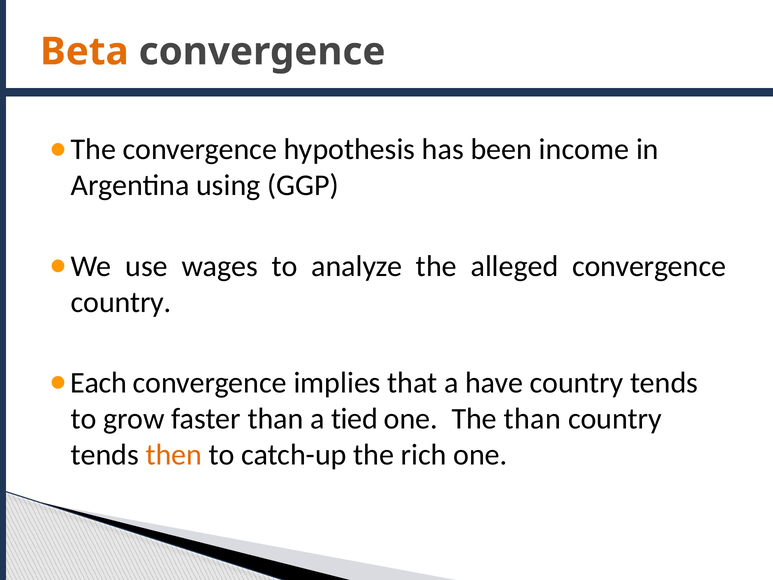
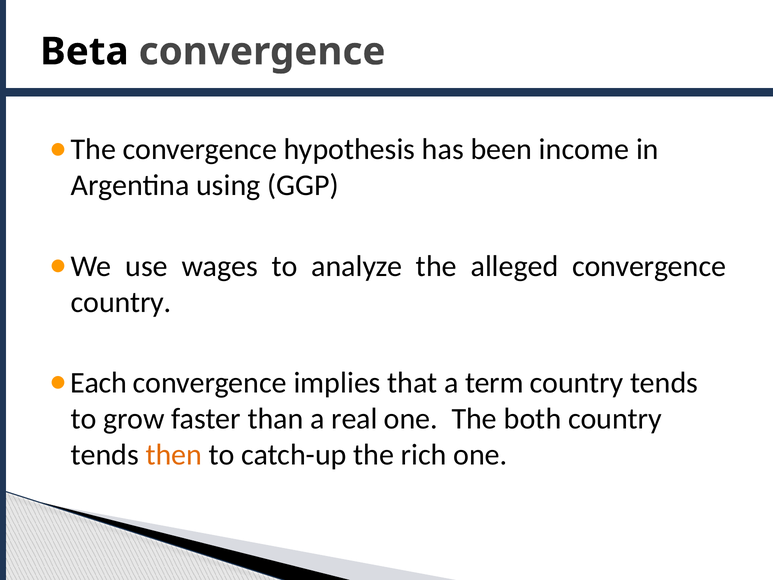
Beta colour: orange -> black (84, 52)
have: have -> term (494, 383)
tied: tied -> real (354, 419)
The than: than -> both (533, 419)
